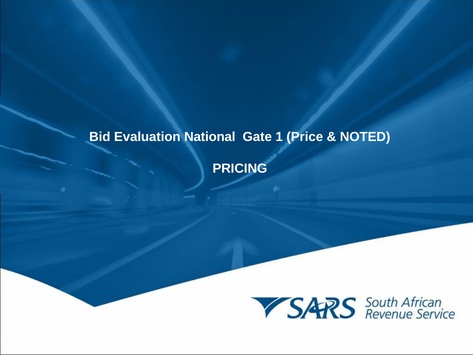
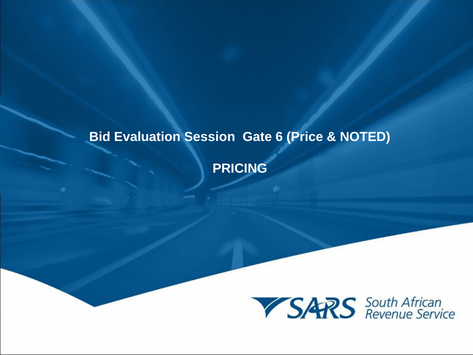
National: National -> Session (210, 137)
1: 1 -> 6 (279, 137)
